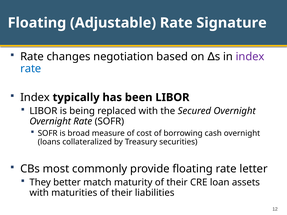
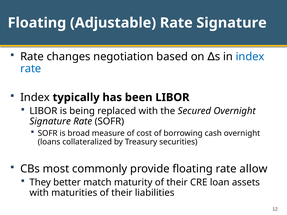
index colour: purple -> blue (250, 57)
Overnight: Overnight -> Signature (50, 121)
letter: letter -> allow (254, 169)
